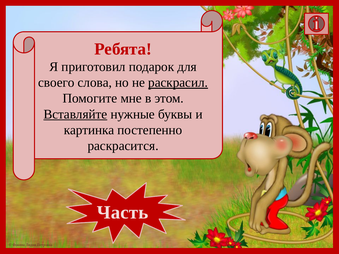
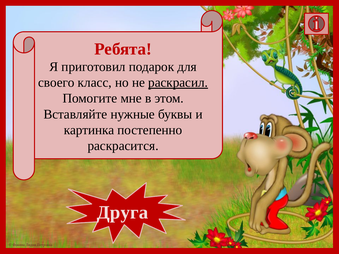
слова: слова -> класс (95, 83)
Вставляйте underline: present -> none (75, 114)
Часть: Часть -> Друга (123, 213)
